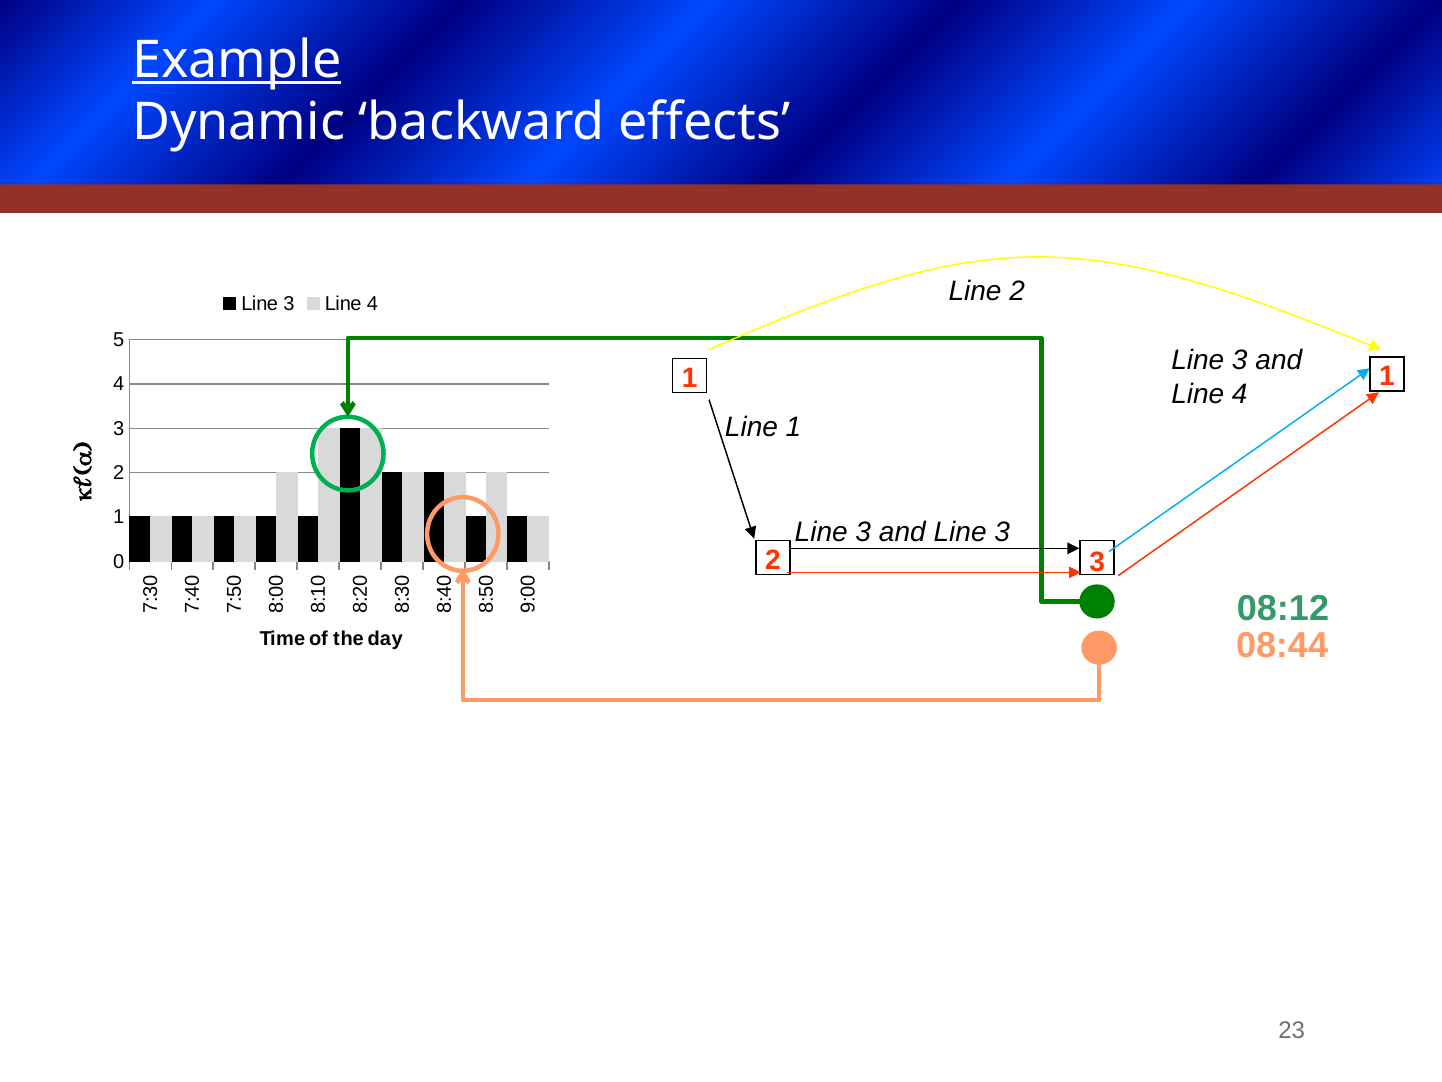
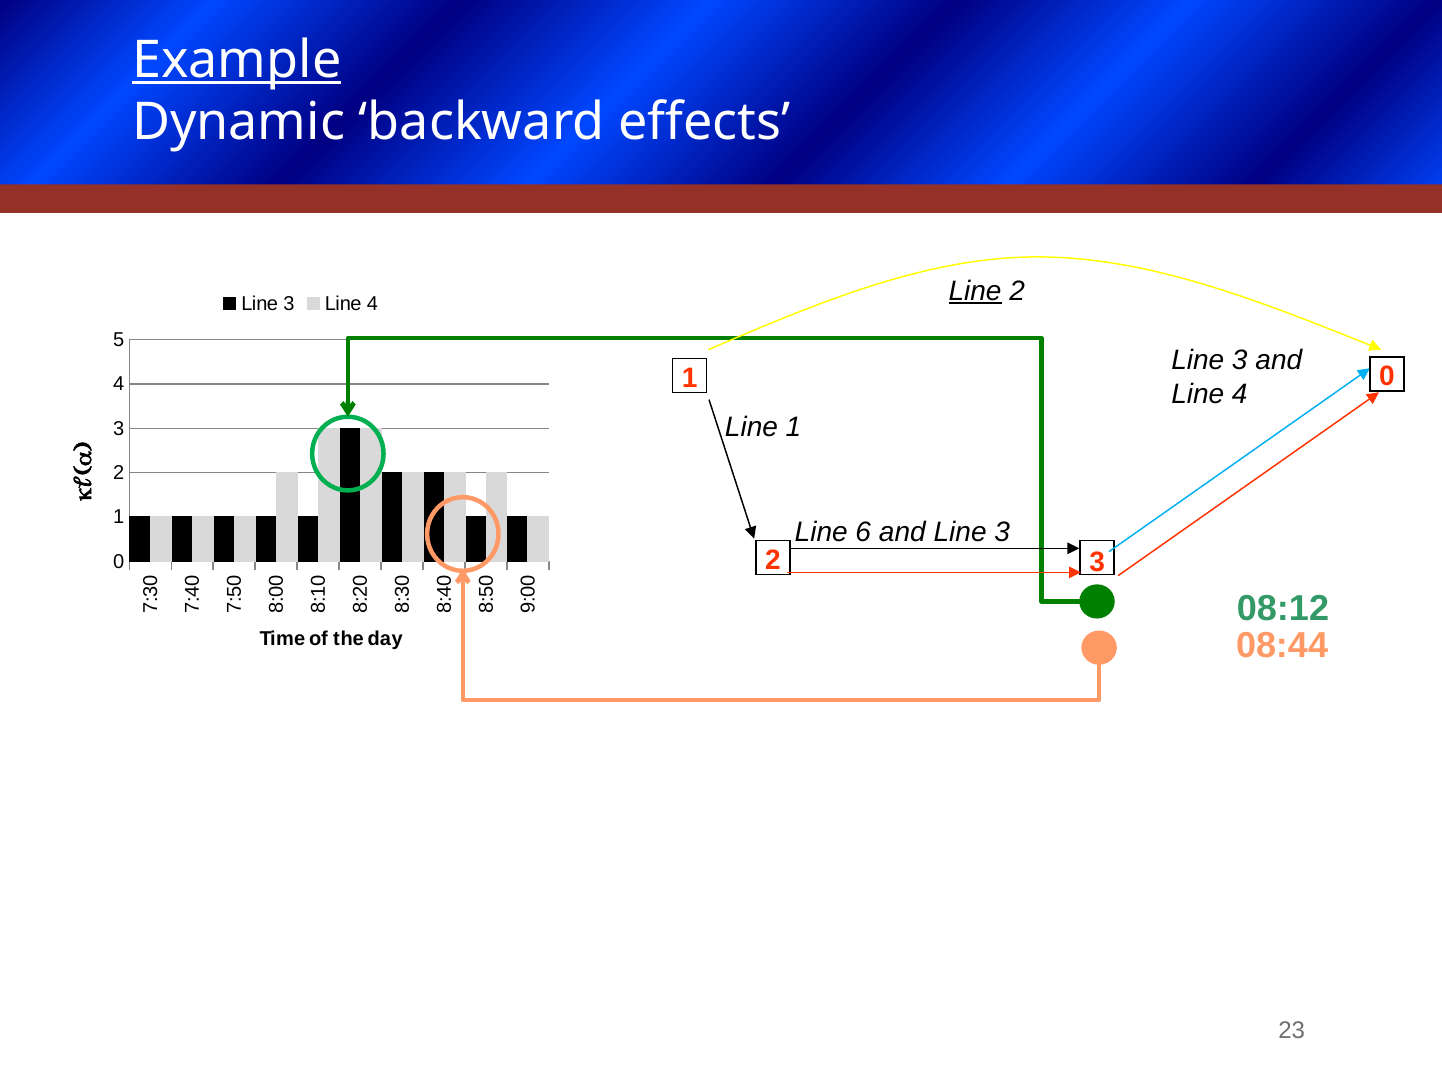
Line underline: none -> present (975, 291)
1: 1 -> 0 (1387, 376)
3: 3 -> 6 (863, 532)
